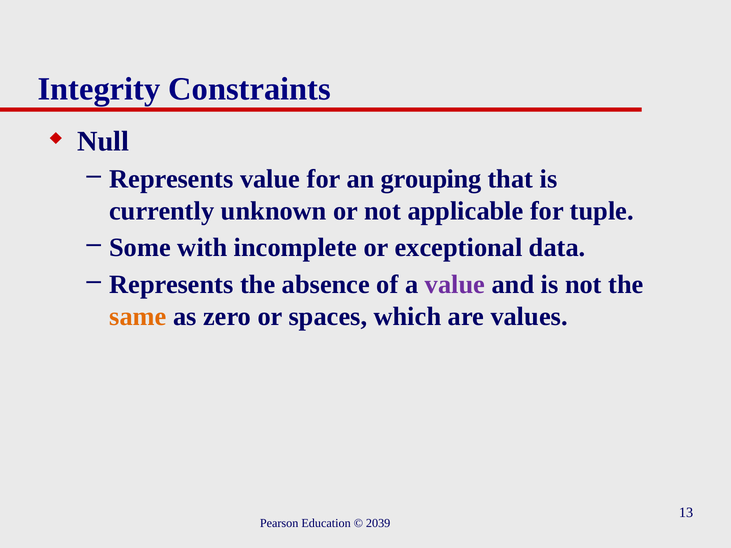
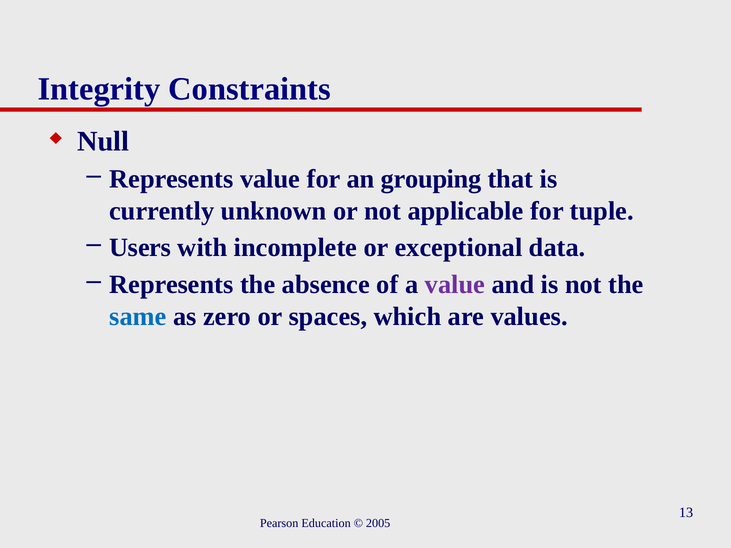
Some: Some -> Users (140, 248)
same colour: orange -> blue (138, 316)
2039: 2039 -> 2005 (378, 523)
